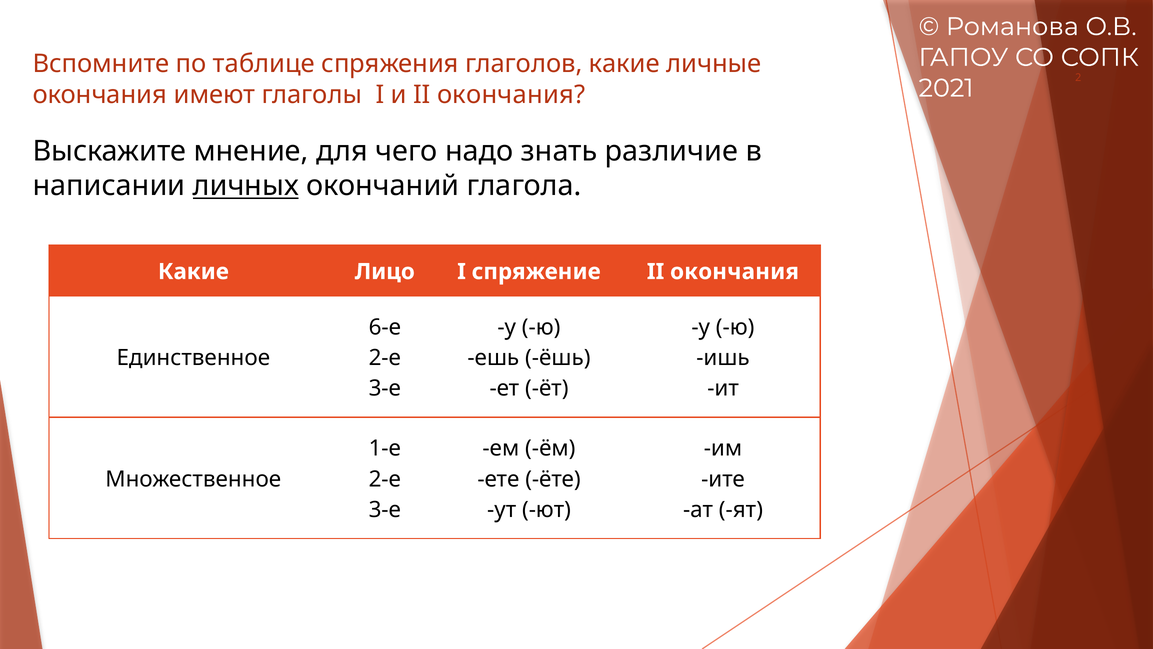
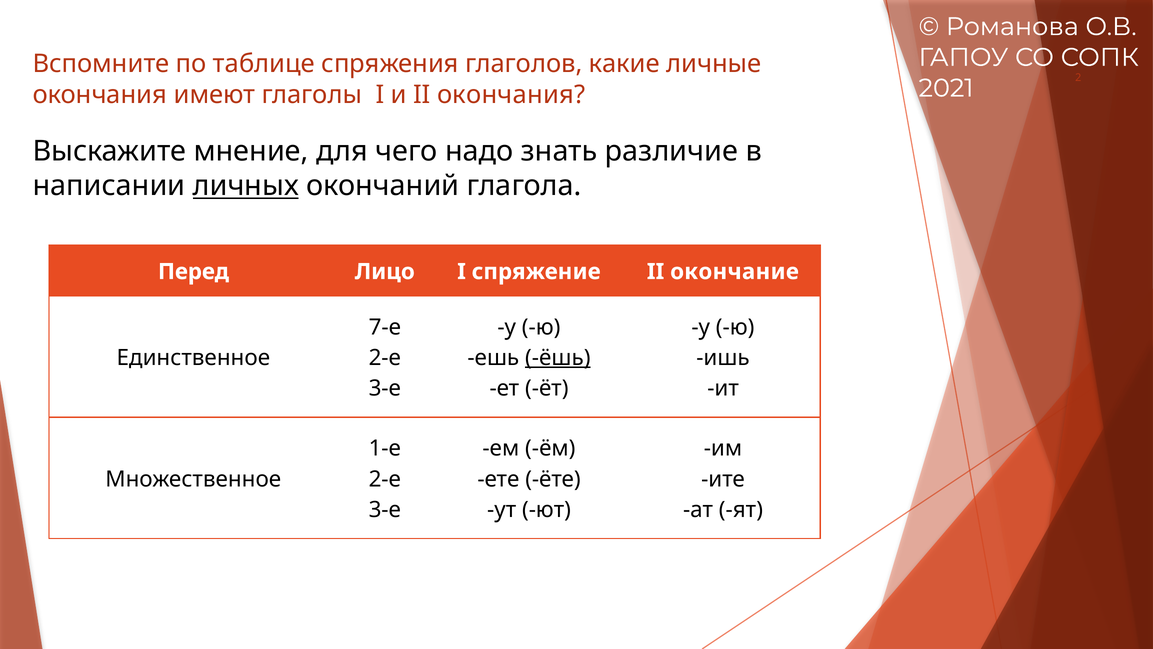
Какие: Какие -> Перед (193, 272)
спряжение II окончания: окончания -> окончание (735, 272)
6-е: 6-е -> 7-е (385, 327)
ёшь underline: none -> present (558, 357)
